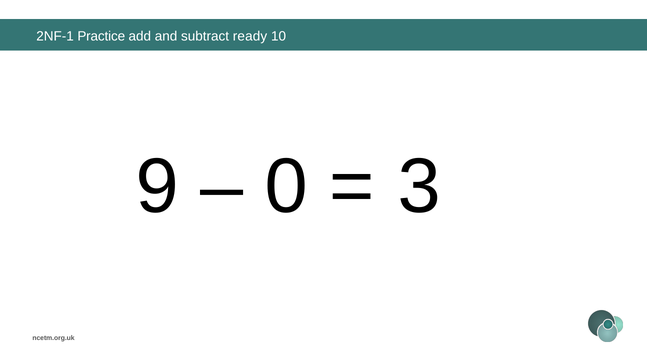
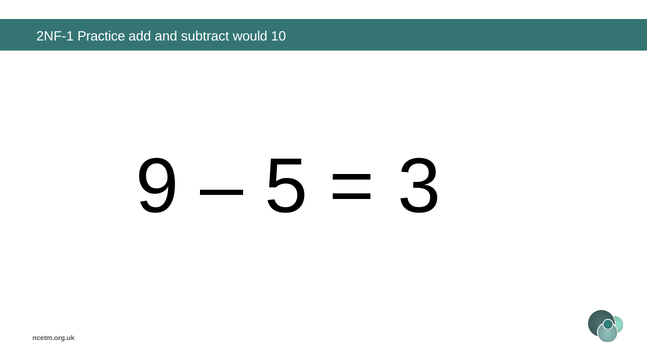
ready: ready -> would (250, 36)
0: 0 -> 5 (286, 187)
